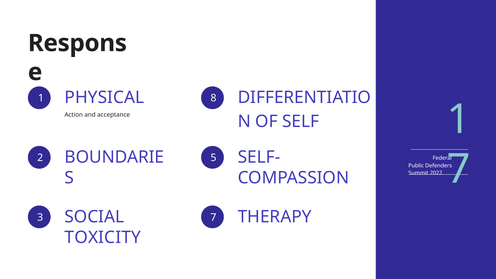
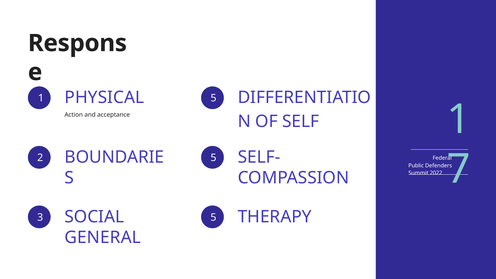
1 8: 8 -> 5 (214, 98)
3 7: 7 -> 5 (213, 217)
TOXICITY: TOXICITY -> GENERAL (103, 237)
